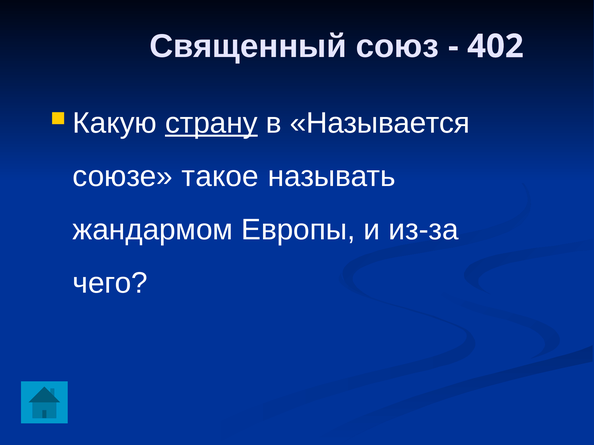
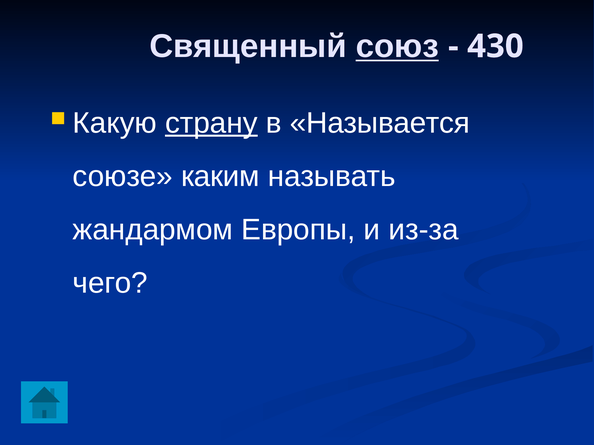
союз underline: none -> present (397, 46)
402: 402 -> 430 (495, 46)
такое: такое -> каким (220, 177)
